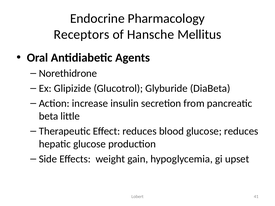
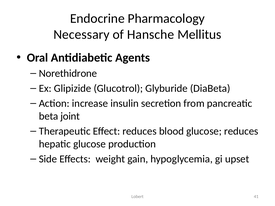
Receptors: Receptors -> Necessary (81, 35)
little: little -> joint (70, 116)
